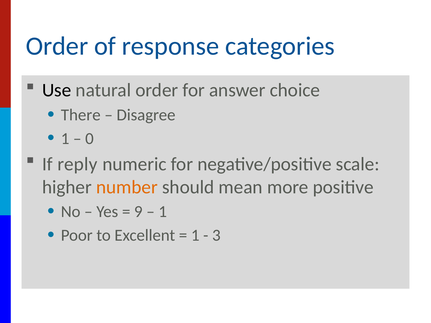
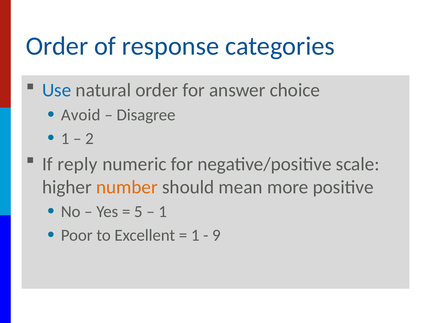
Use colour: black -> blue (57, 90)
There: There -> Avoid (81, 115)
0: 0 -> 2 (89, 139)
9: 9 -> 5 (138, 212)
3: 3 -> 9 (216, 235)
